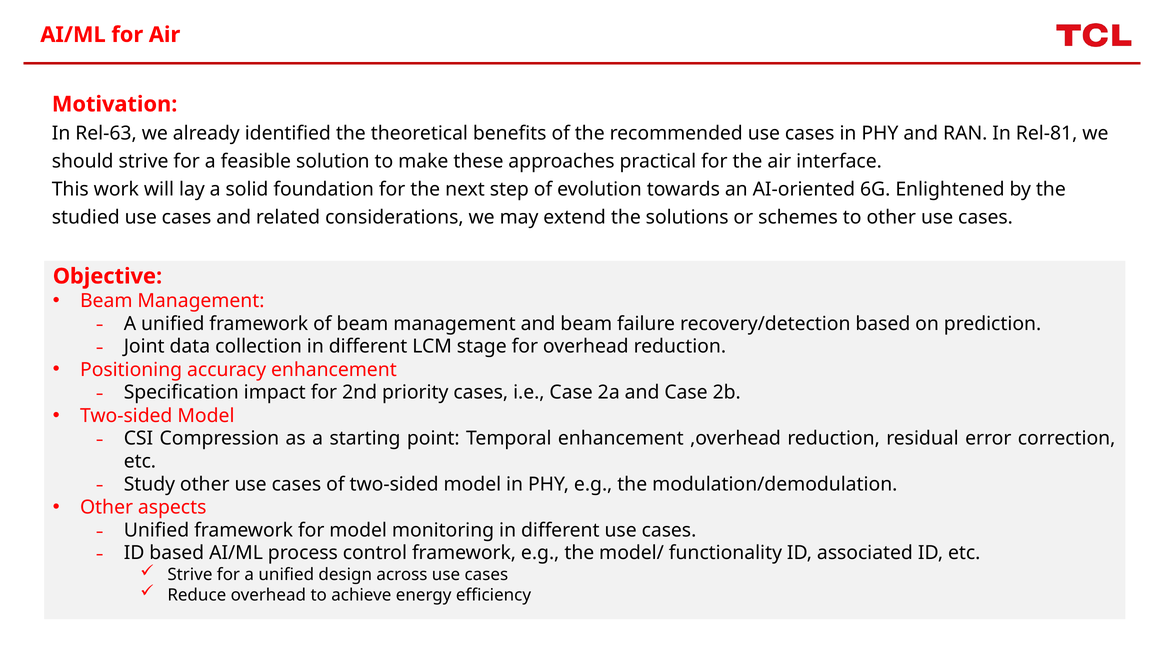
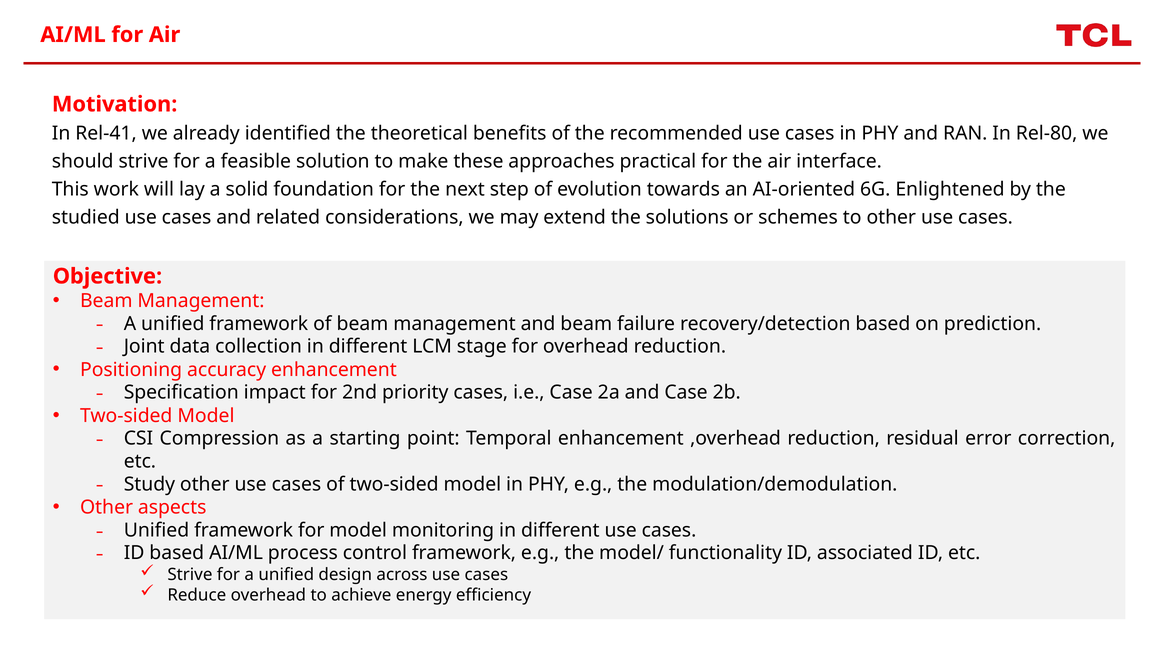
Rel-63: Rel-63 -> Rel-41 (106, 133)
Rel-81: Rel-81 -> Rel-80 (1047, 133)
